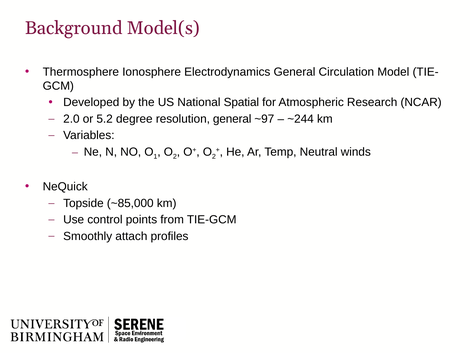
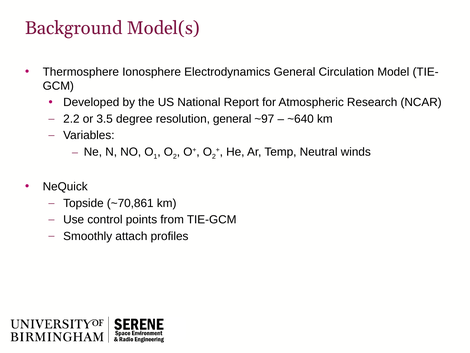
Spatial: Spatial -> Report (241, 102)
2.0: 2.0 -> 2.2 (71, 119)
5.2: 5.2 -> 3.5 (105, 119)
~244: ~244 -> ~640 (301, 119)
~85,000: ~85,000 -> ~70,861 (130, 203)
